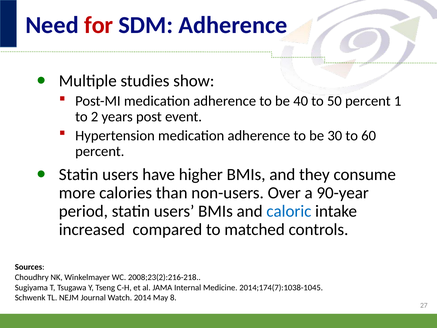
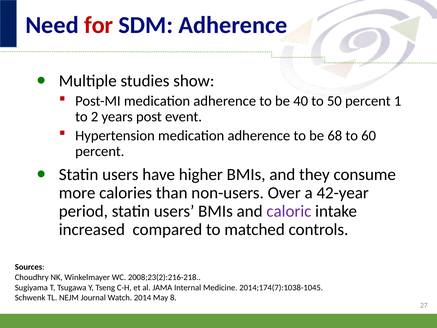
30: 30 -> 68 (335, 135)
90-year: 90-year -> 42-year (343, 193)
caloric colour: blue -> purple (289, 211)
